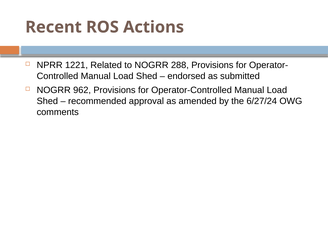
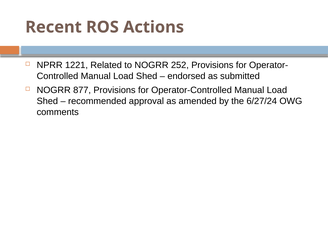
288: 288 -> 252 (180, 65)
962: 962 -> 877 (82, 90)
